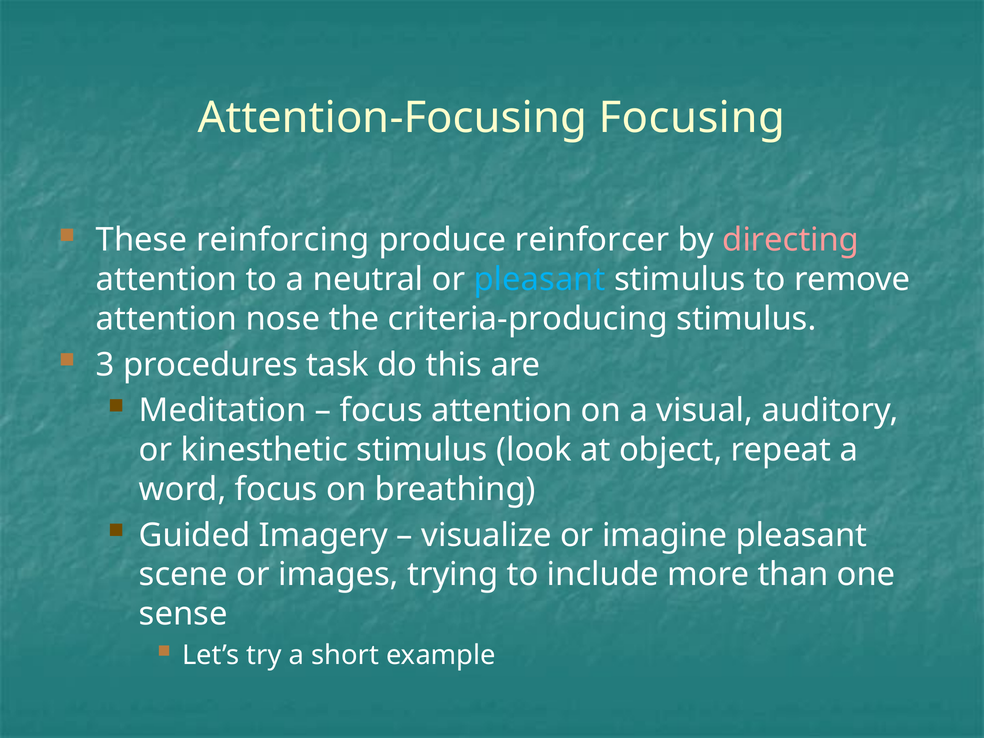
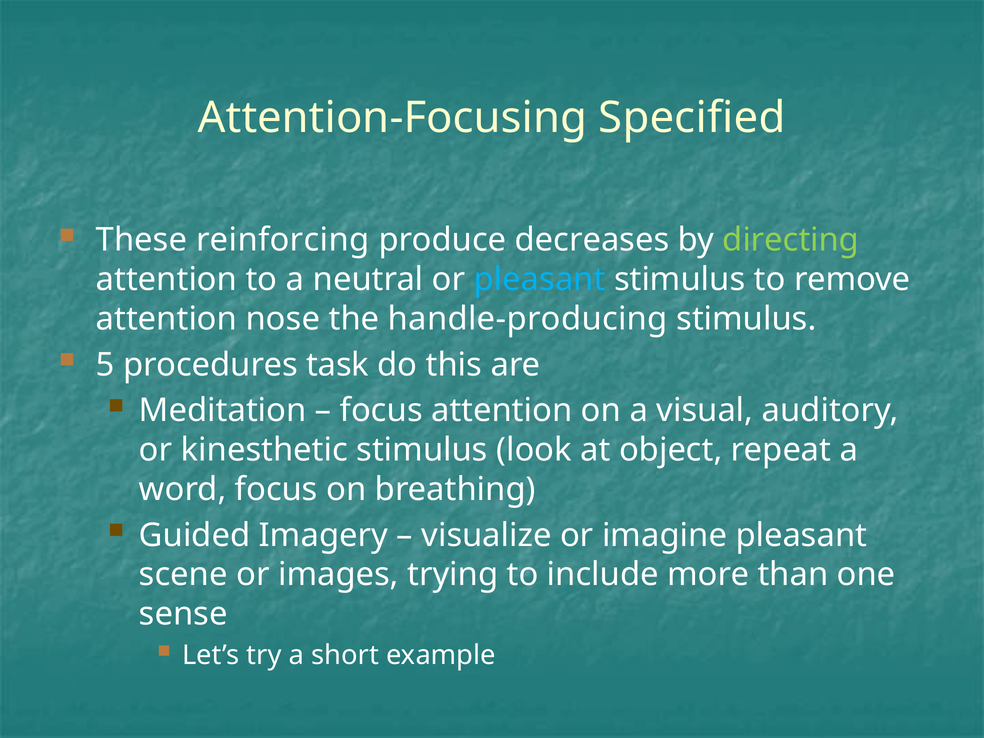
Focusing: Focusing -> Specified (692, 118)
reinforcer: reinforcer -> decreases (592, 240)
directing colour: pink -> light green (791, 240)
criteria-producing: criteria-producing -> handle-producing (528, 319)
3: 3 -> 5 (105, 365)
